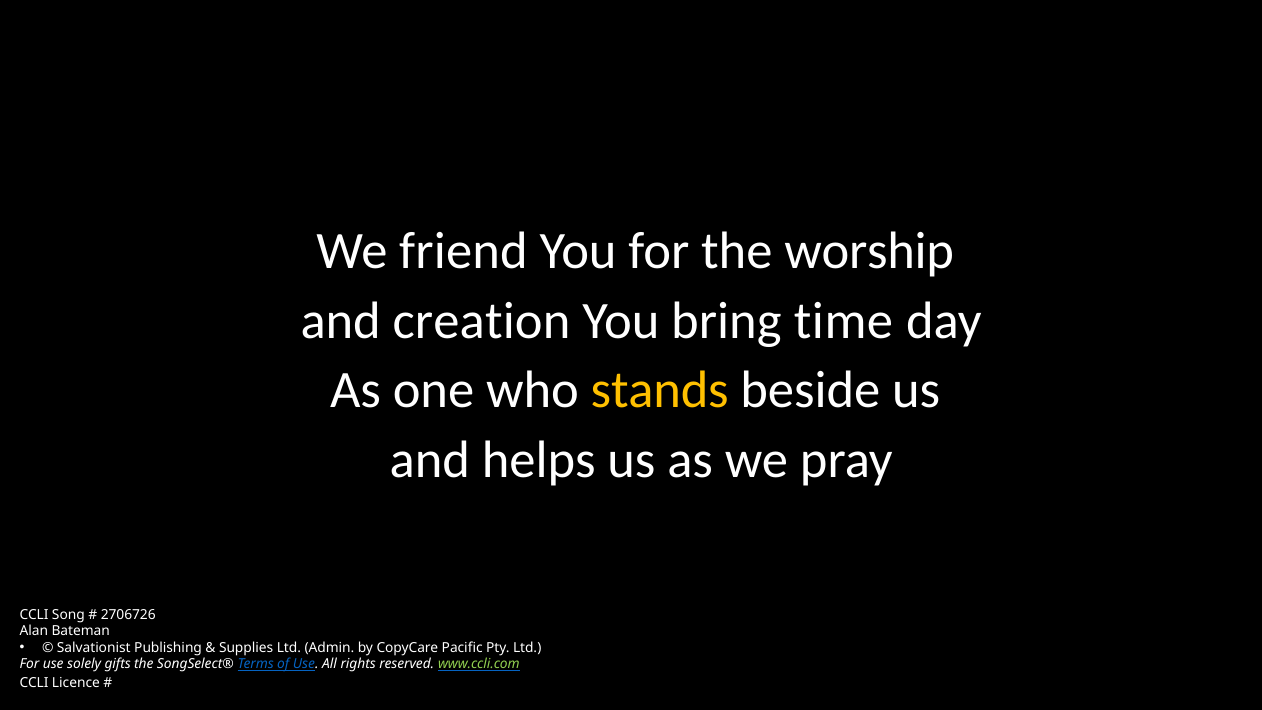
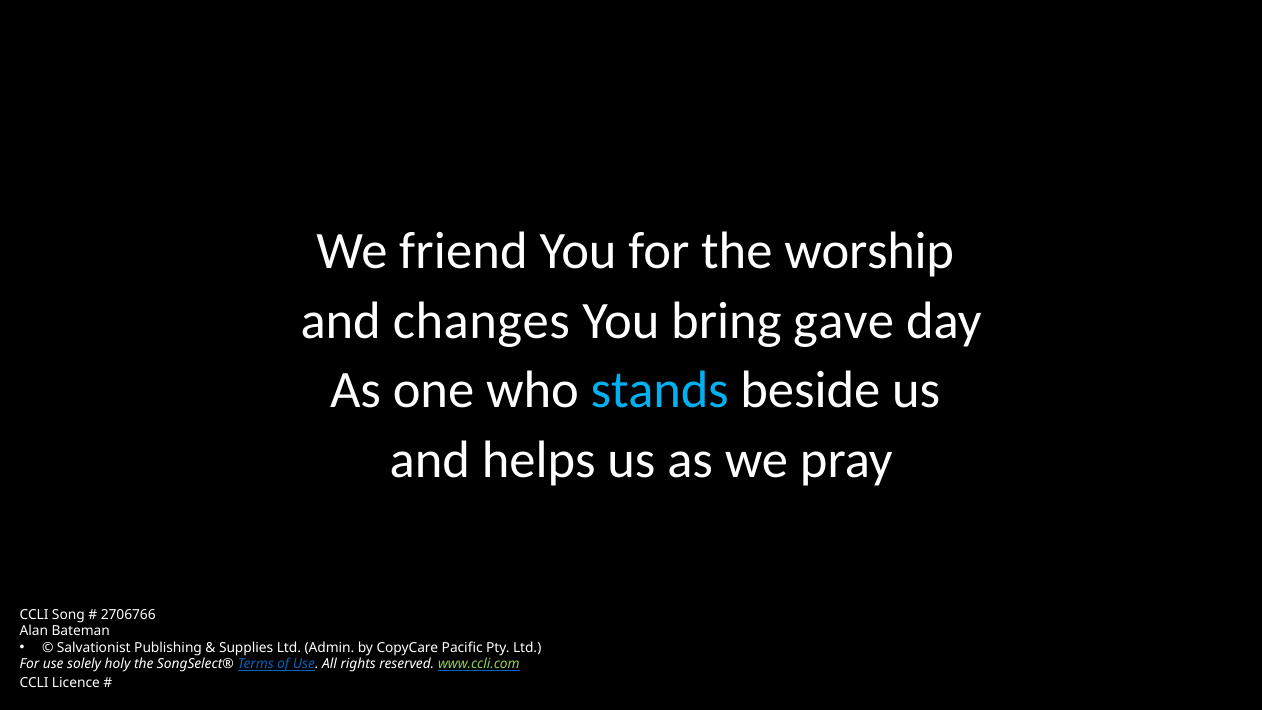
creation: creation -> changes (481, 321)
time: time -> gave (844, 321)
stands colour: yellow -> light blue (660, 391)
2706726: 2706726 -> 2706766 (128, 615)
gifts: gifts -> holy (118, 664)
